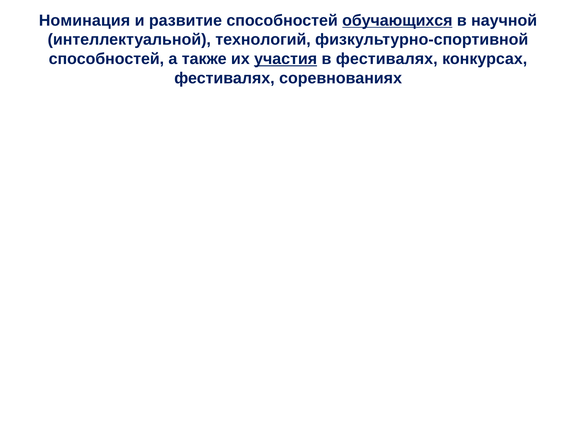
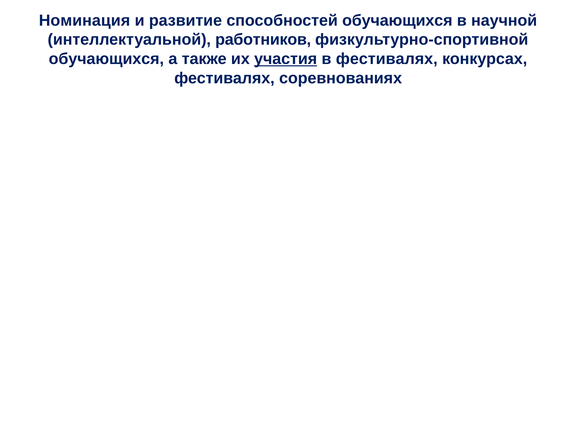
обучающихся underline: present -> none (397, 20)
технологий: технологий -> работников (263, 40)
способностей: способностей -> обучающихся (106, 59)
